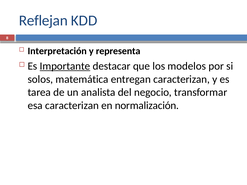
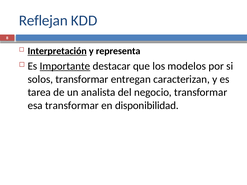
Interpretación underline: none -> present (57, 51)
solos matemática: matemática -> transformar (82, 79)
esa caracterizan: caracterizan -> transformar (72, 106)
normalización: normalización -> disponibilidad (147, 106)
